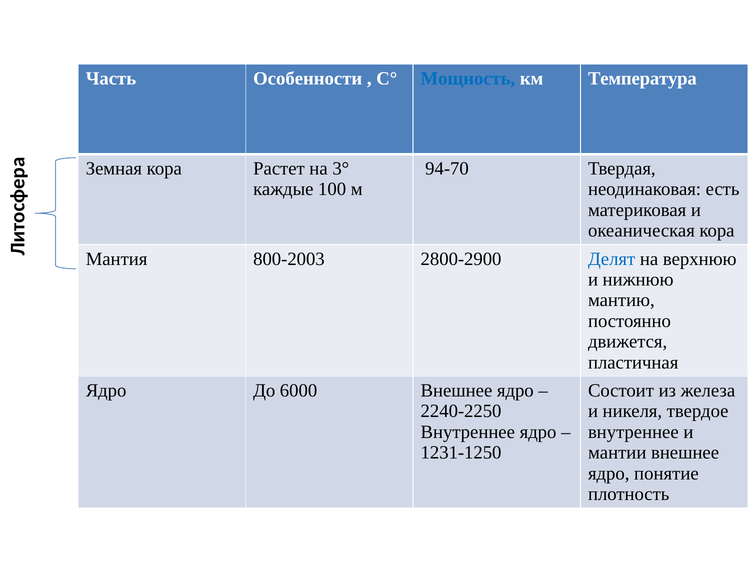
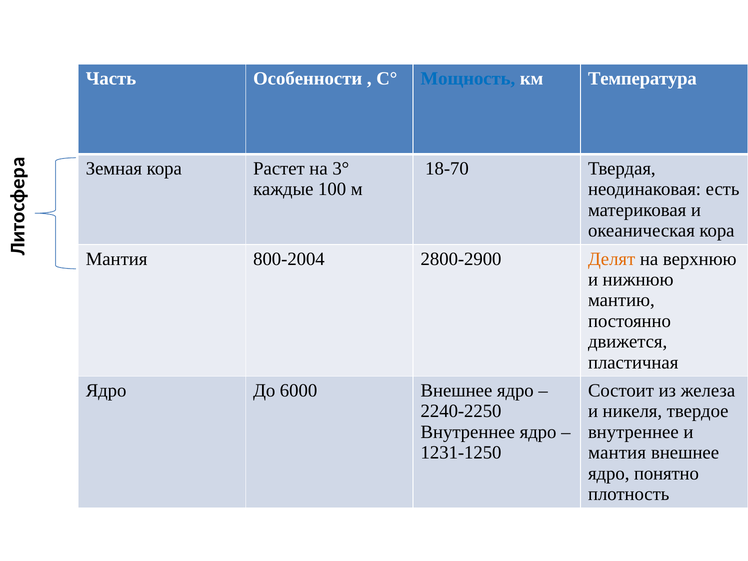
94-70: 94-70 -> 18-70 (447, 169)
800-2003: 800-2003 -> 800-2004 (289, 259)
Делят colour: blue -> orange (612, 259)
мантии: мантии -> мантия (617, 453)
понятие: понятие -> понятно (666, 473)
